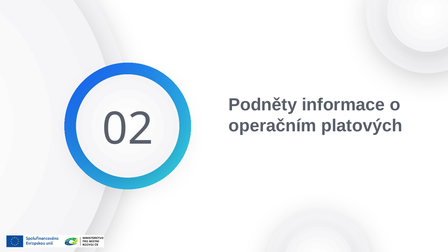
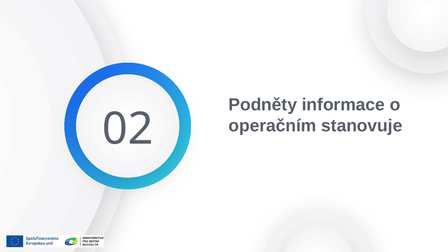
platových: platových -> stanovuje (362, 126)
